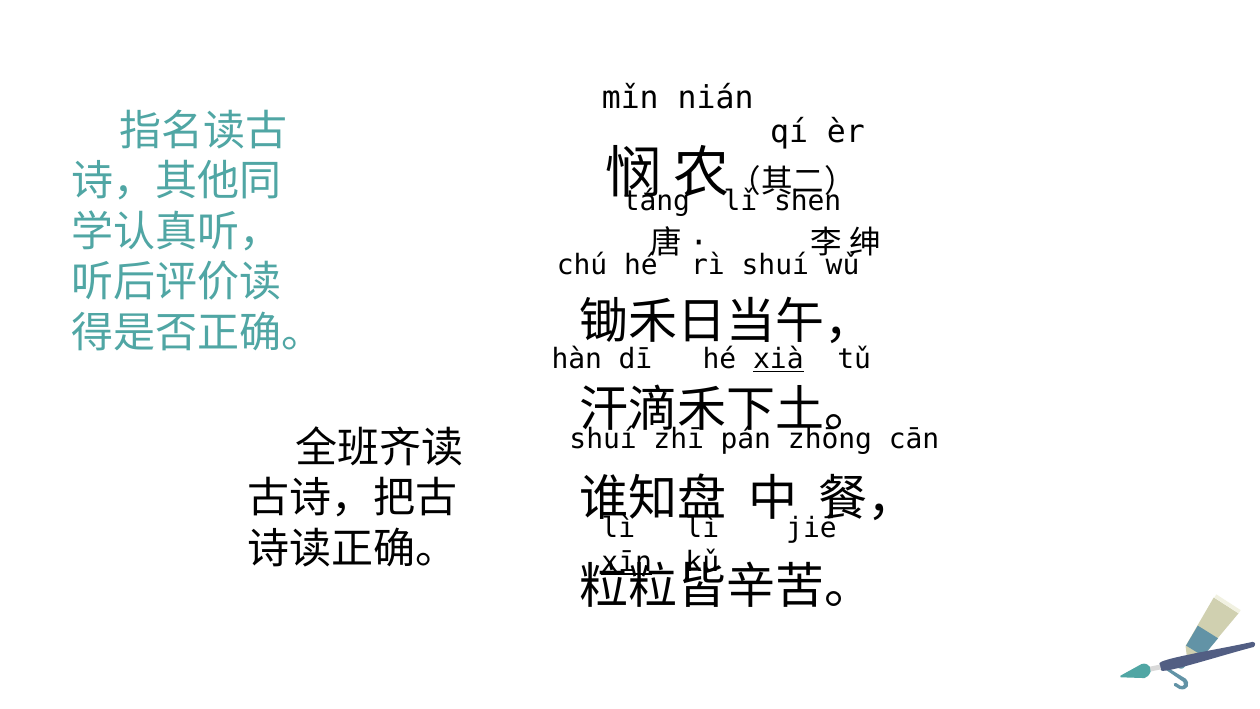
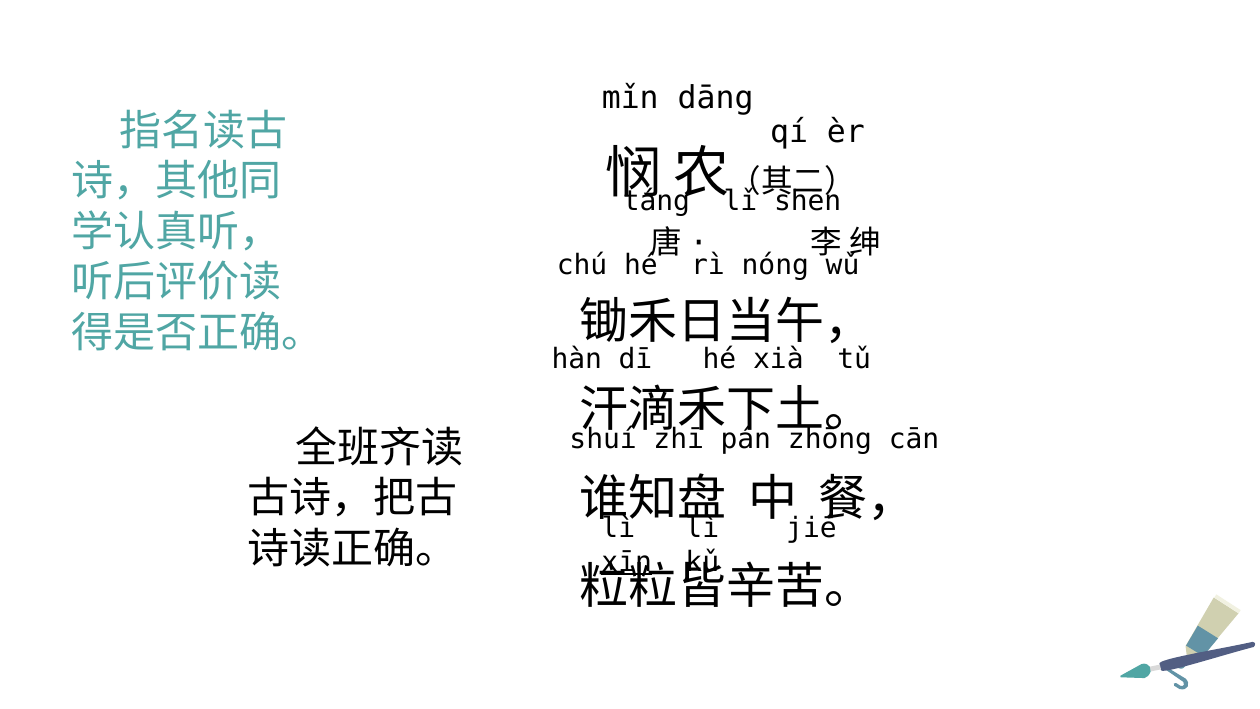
nián: nián -> dāng (716, 98)
rì shuí: shuí -> nóng (775, 265)
xià underline: present -> none (778, 359)
